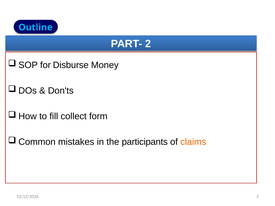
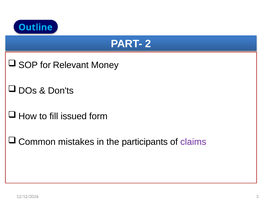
Disburse: Disburse -> Relevant (71, 65)
collect: collect -> issued (74, 116)
claims colour: orange -> purple (193, 142)
